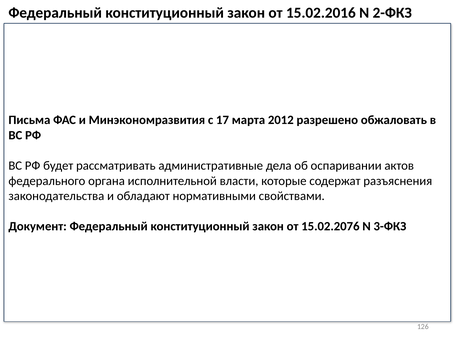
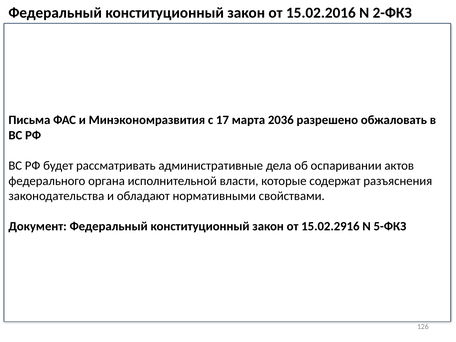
2012: 2012 -> 2036 (281, 120)
15.02.2076: 15.02.2076 -> 15.02.2916 (330, 226)
3-ФКЗ: 3-ФКЗ -> 5-ФКЗ (390, 226)
